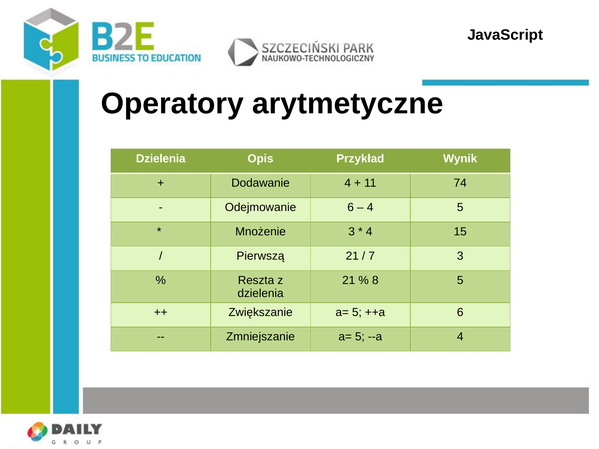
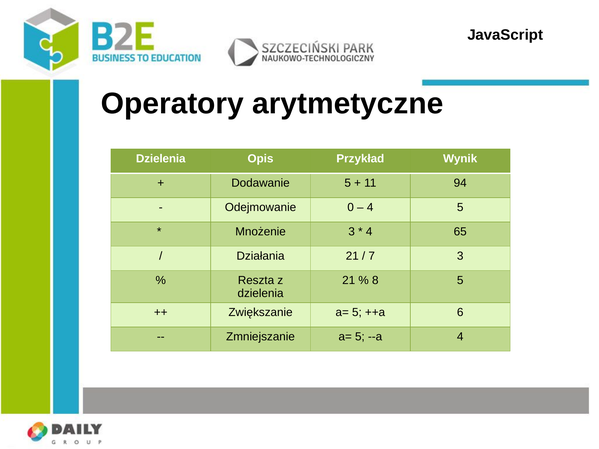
Dodawanie 4: 4 -> 5 (348, 183)
74: 74 -> 94 (460, 183)
Odejmowanie 6: 6 -> 0 (351, 207)
15: 15 -> 65 (460, 232)
Pierwszą: Pierwszą -> Działania (261, 256)
